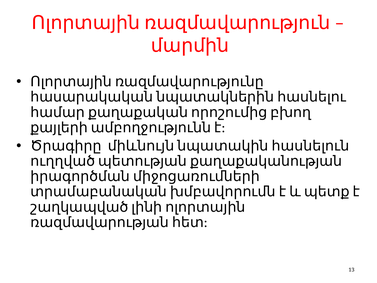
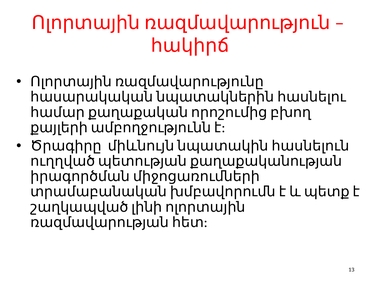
մարմին: մարմին -> հակիրճ (190, 46)
